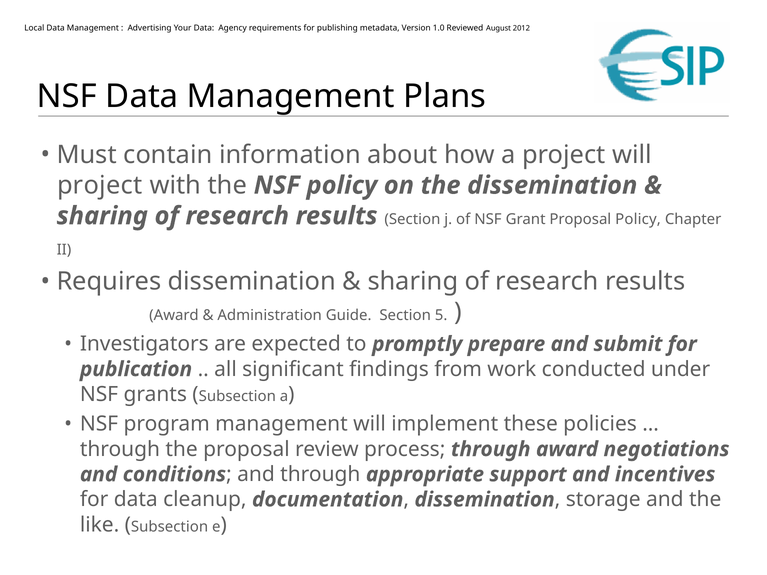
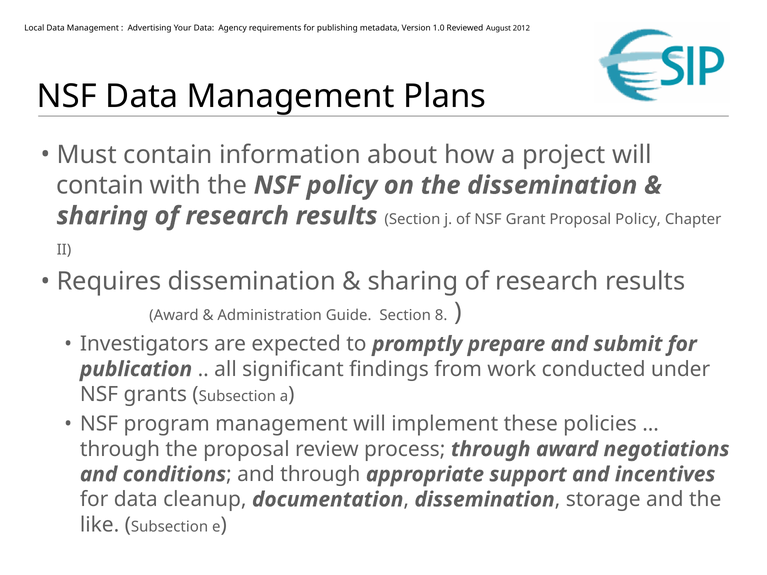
project: project -> contain (100, 185)
5: 5 -> 8 (441, 316)
